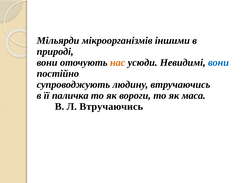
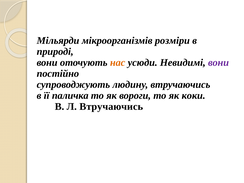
іншими: іншими -> розміри (172, 41)
вони colour: blue -> purple (218, 63)
маса: маса -> коки (194, 96)
